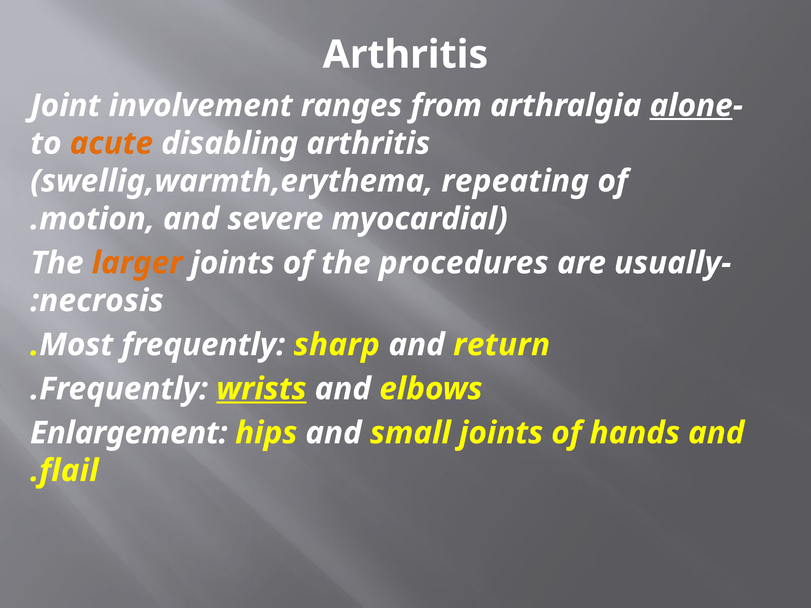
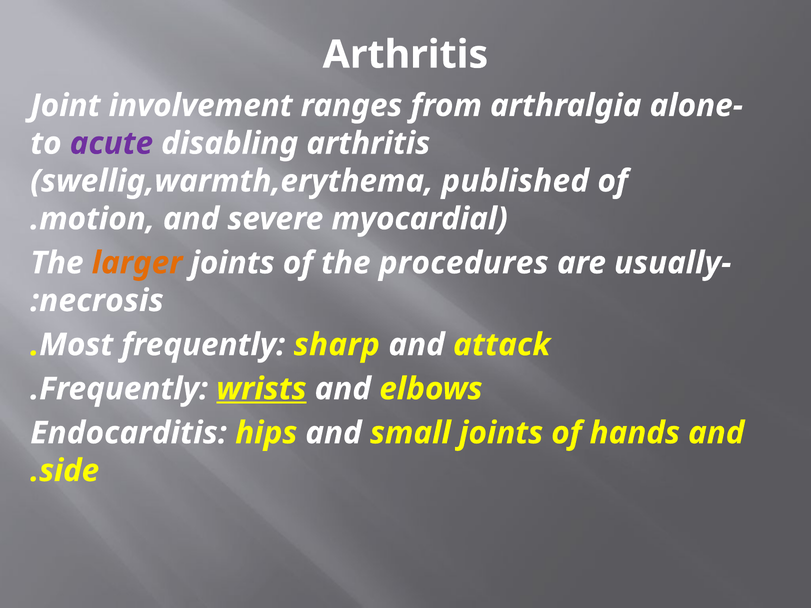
alone underline: present -> none (691, 106)
acute colour: orange -> purple (111, 143)
repeating: repeating -> published (515, 181)
return: return -> attack (502, 345)
Enlargement: Enlargement -> Endocarditis (129, 433)
flail: flail -> side (69, 471)
